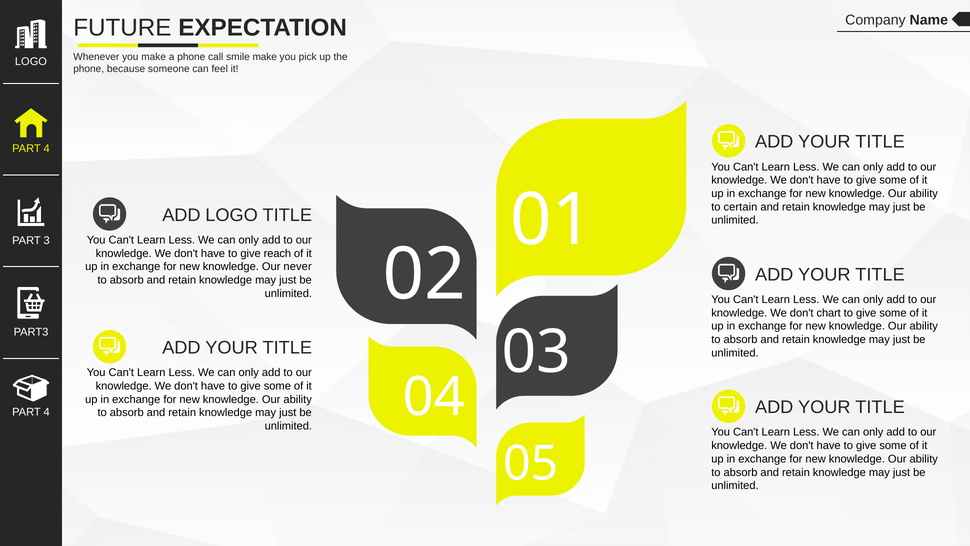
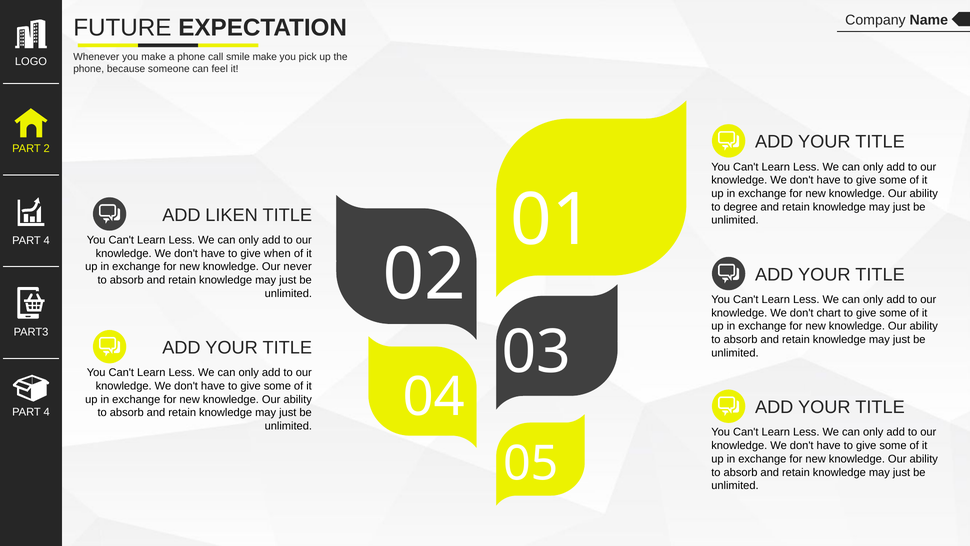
4: 4 -> 2 (47, 148)
certain: certain -> degree (741, 207)
ADD LOGO: LOGO -> LIKEN (232, 215)
3: 3 -> 4 (47, 240)
reach: reach -> when (277, 253)
